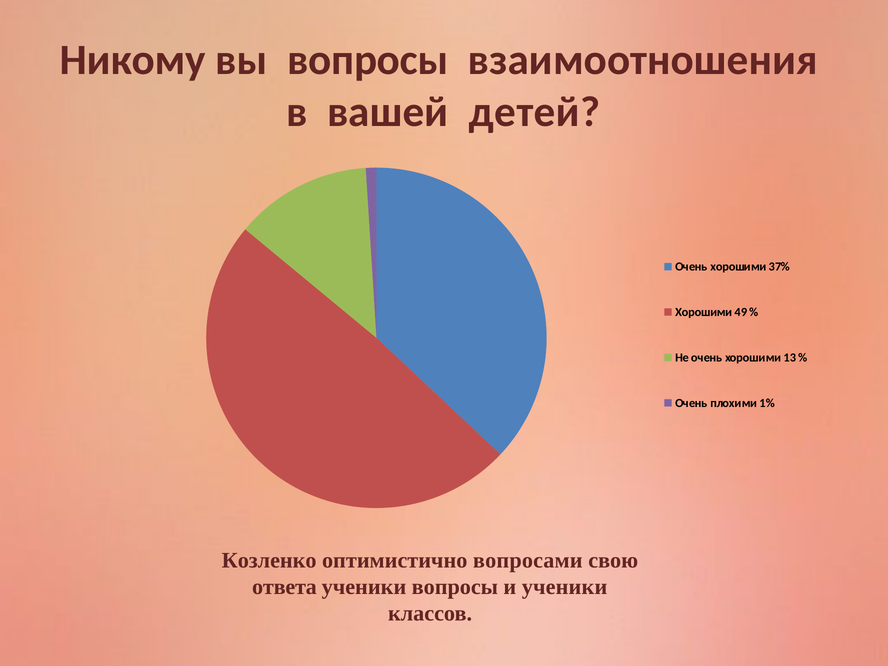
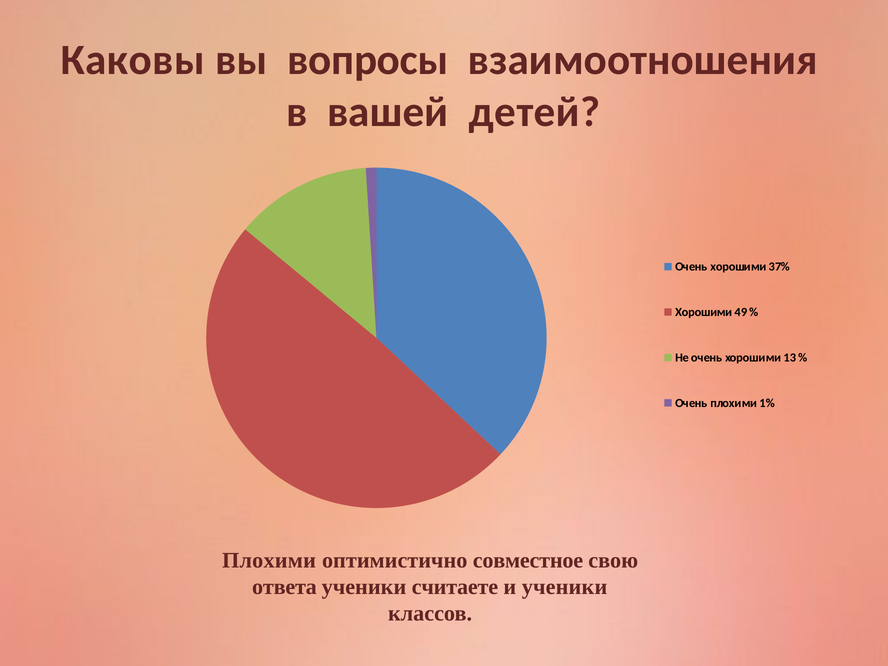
Никому: Никому -> Каковы (133, 60)
Козленко: Козленко -> Плохими (269, 560)
вопросами: вопросами -> совместное (528, 560)
ученики вопросы: вопросы -> считаете (455, 587)
